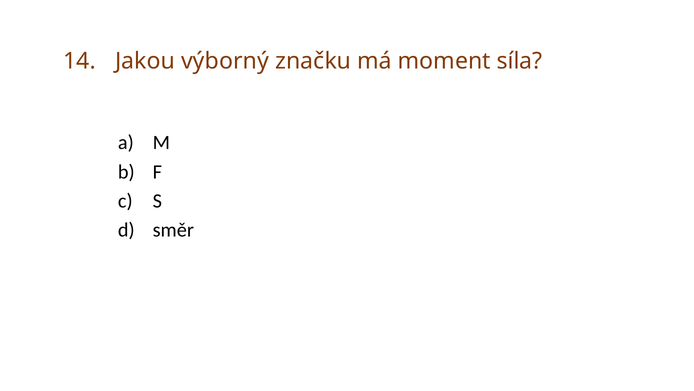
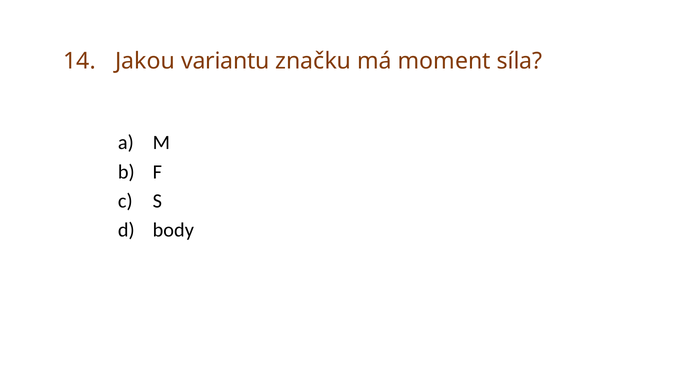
výborný: výborný -> variantu (225, 61)
směr: směr -> body (173, 230)
